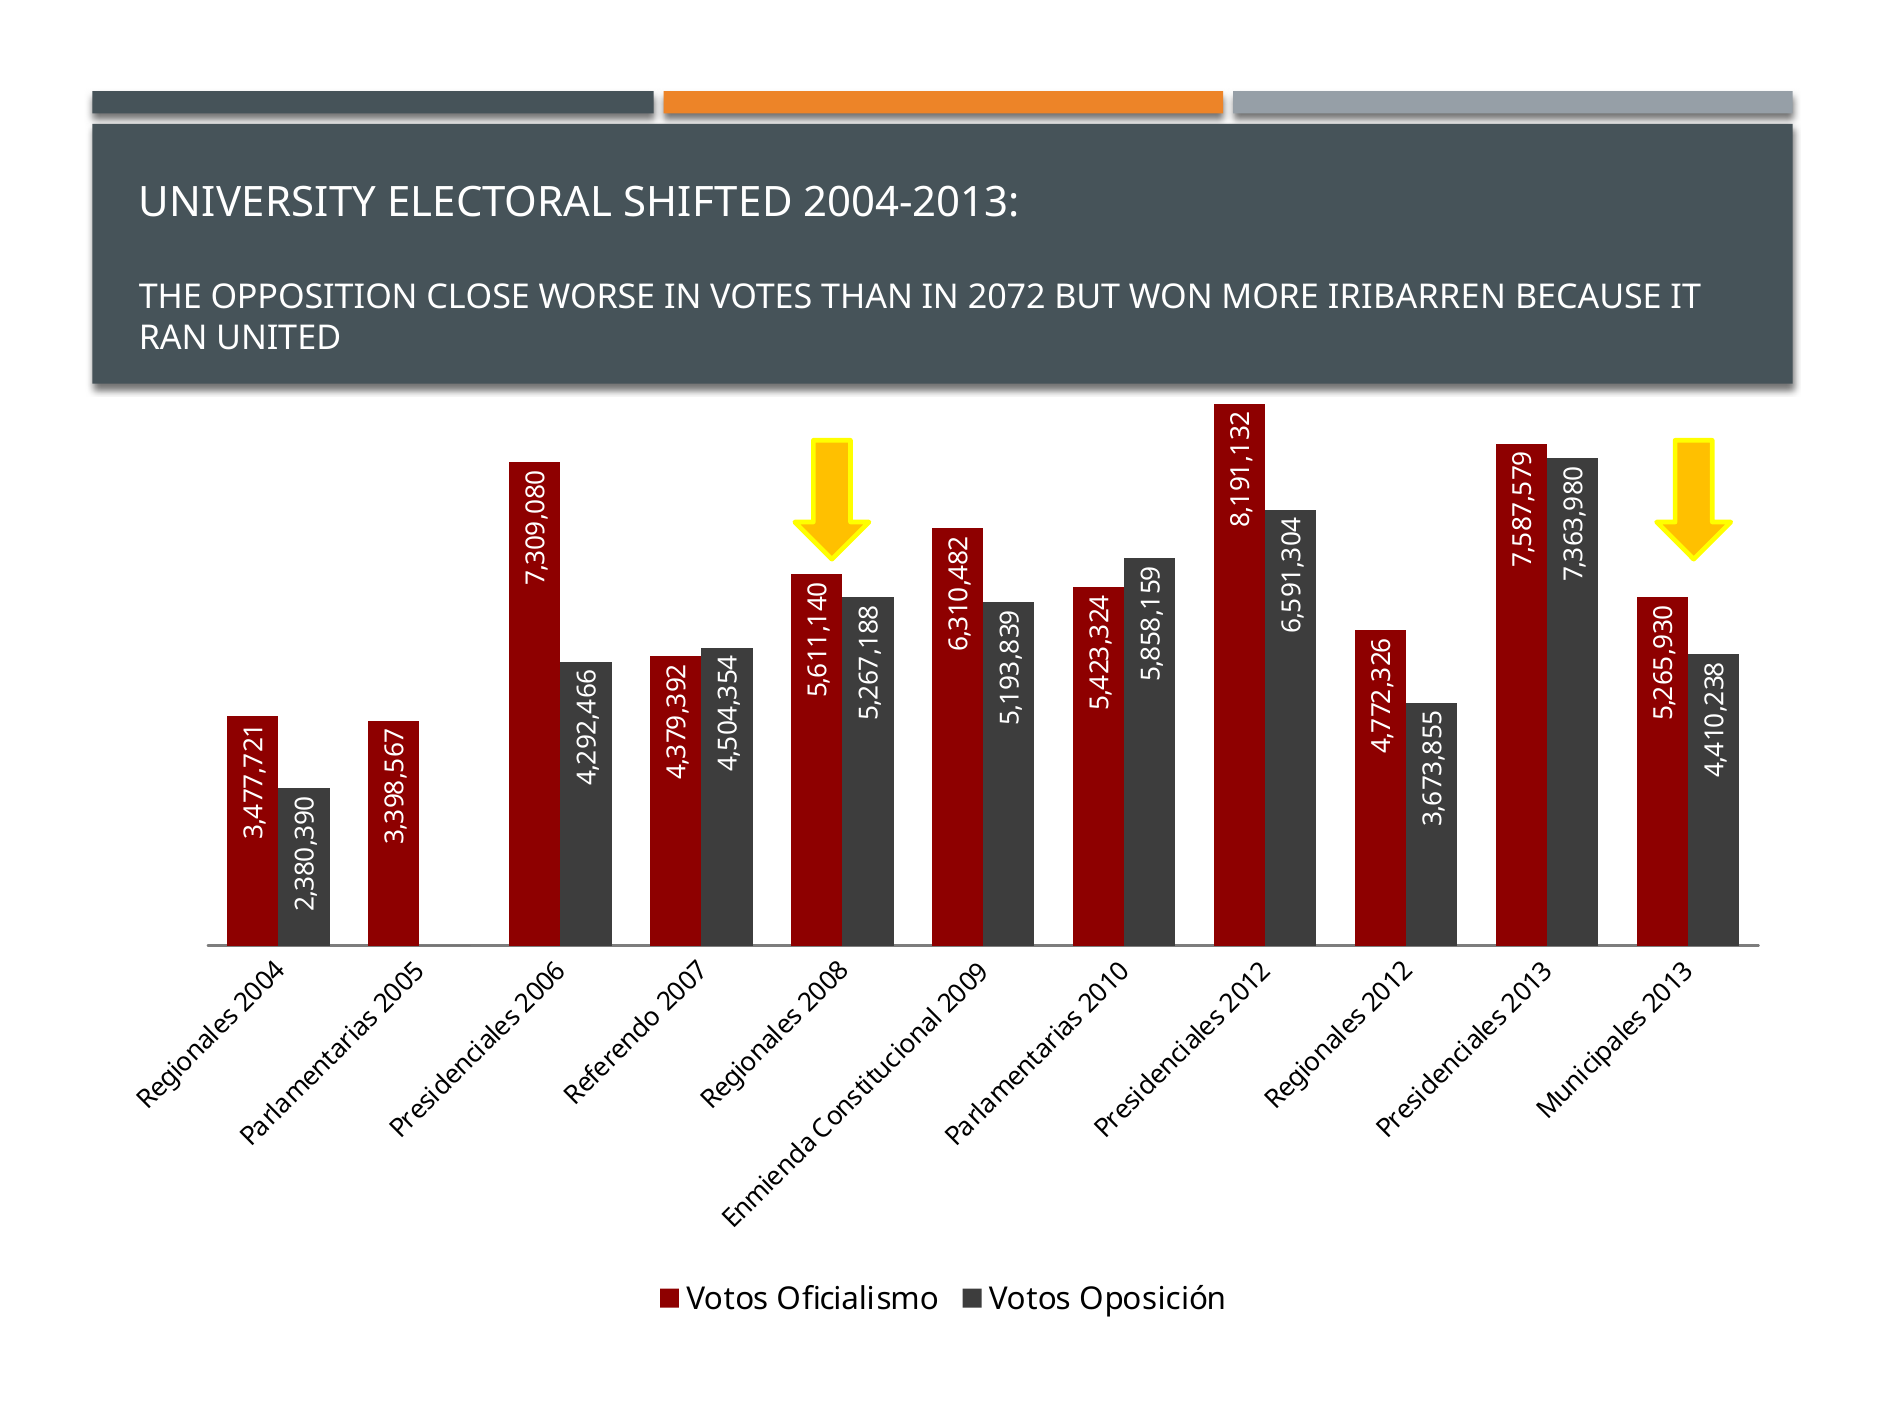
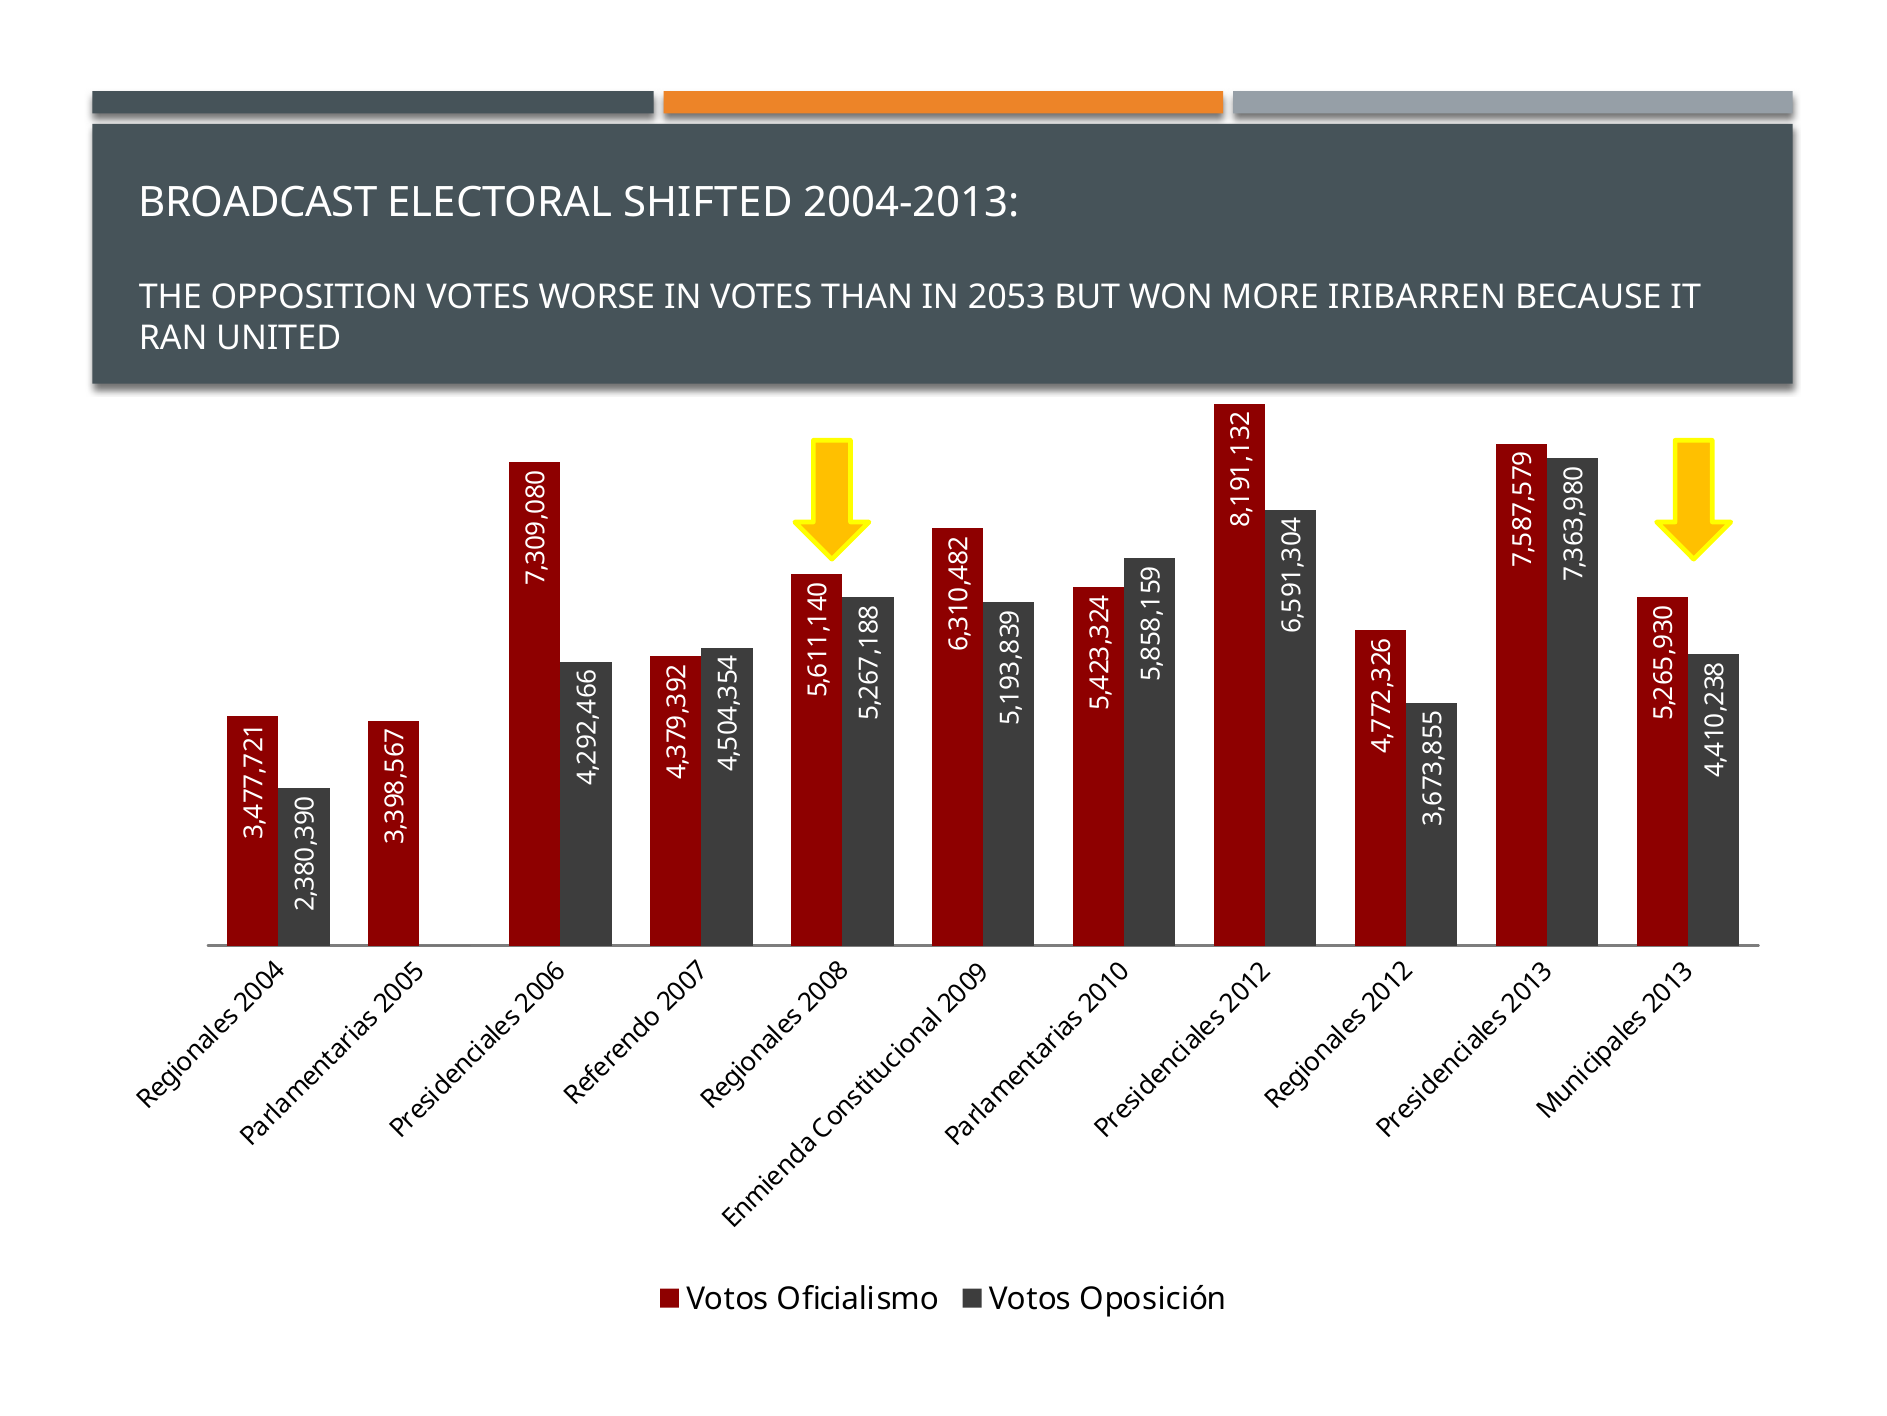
UNIVERSITY: UNIVERSITY -> BROADCAST (258, 202)
OPPOSITION CLOSE: CLOSE -> VOTES (478, 297)
2072: 2072 -> 2053 (1007, 297)
